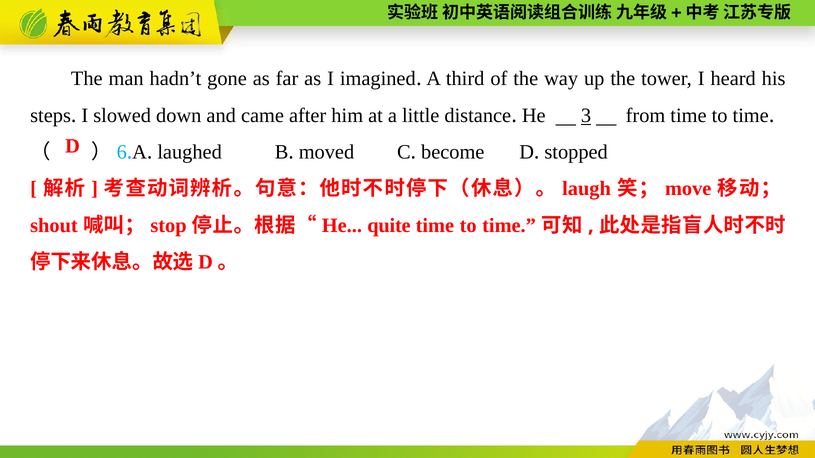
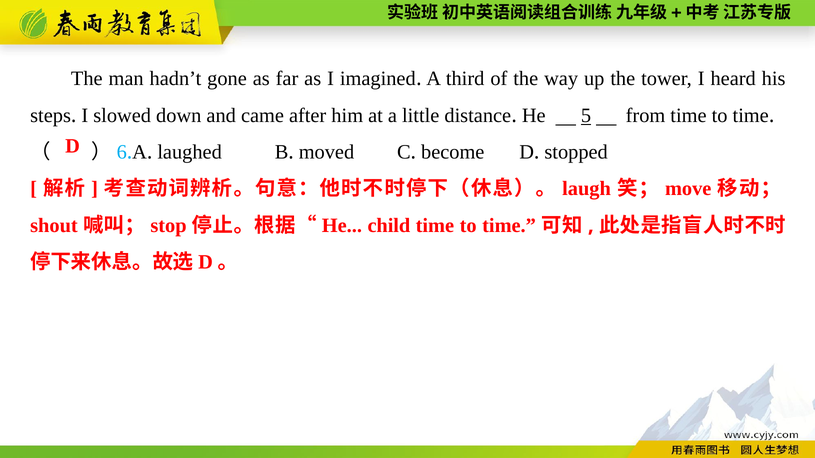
3: 3 -> 5 (586, 116)
quite: quite -> child (389, 226)
